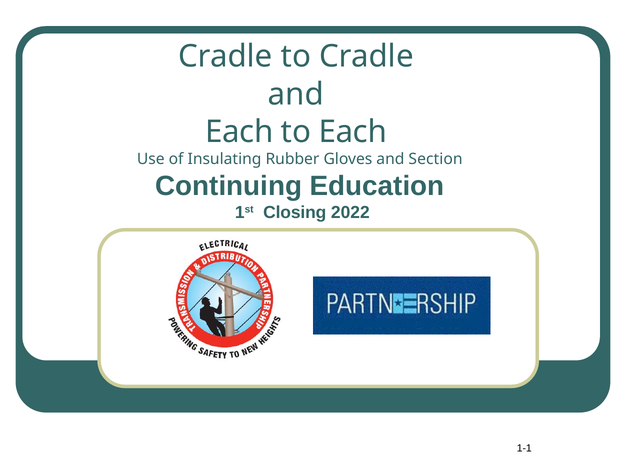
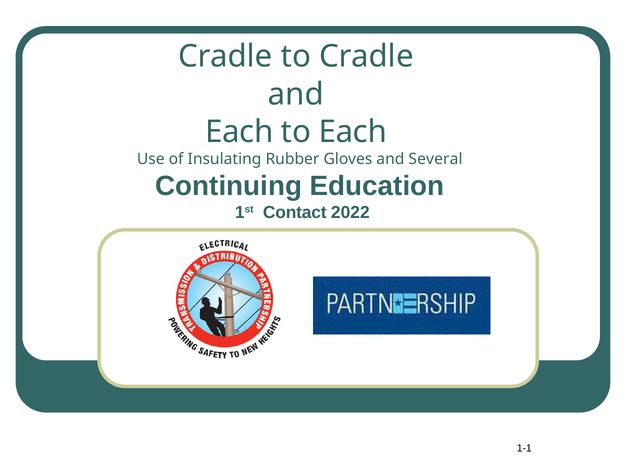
Section: Section -> Several (436, 159)
Closing: Closing -> Contact (295, 212)
